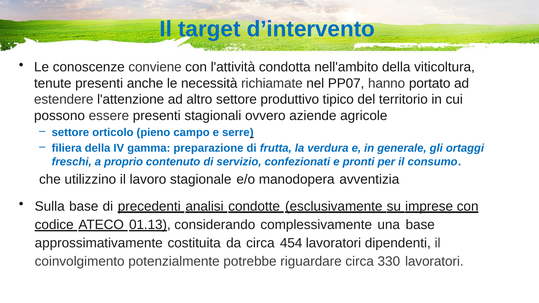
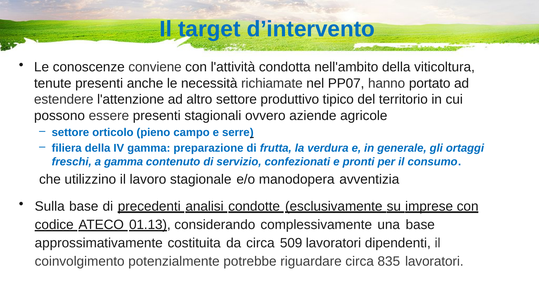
a proprio: proprio -> gamma (124, 162)
454: 454 -> 509 (291, 243)
330: 330 -> 835 (389, 262)
